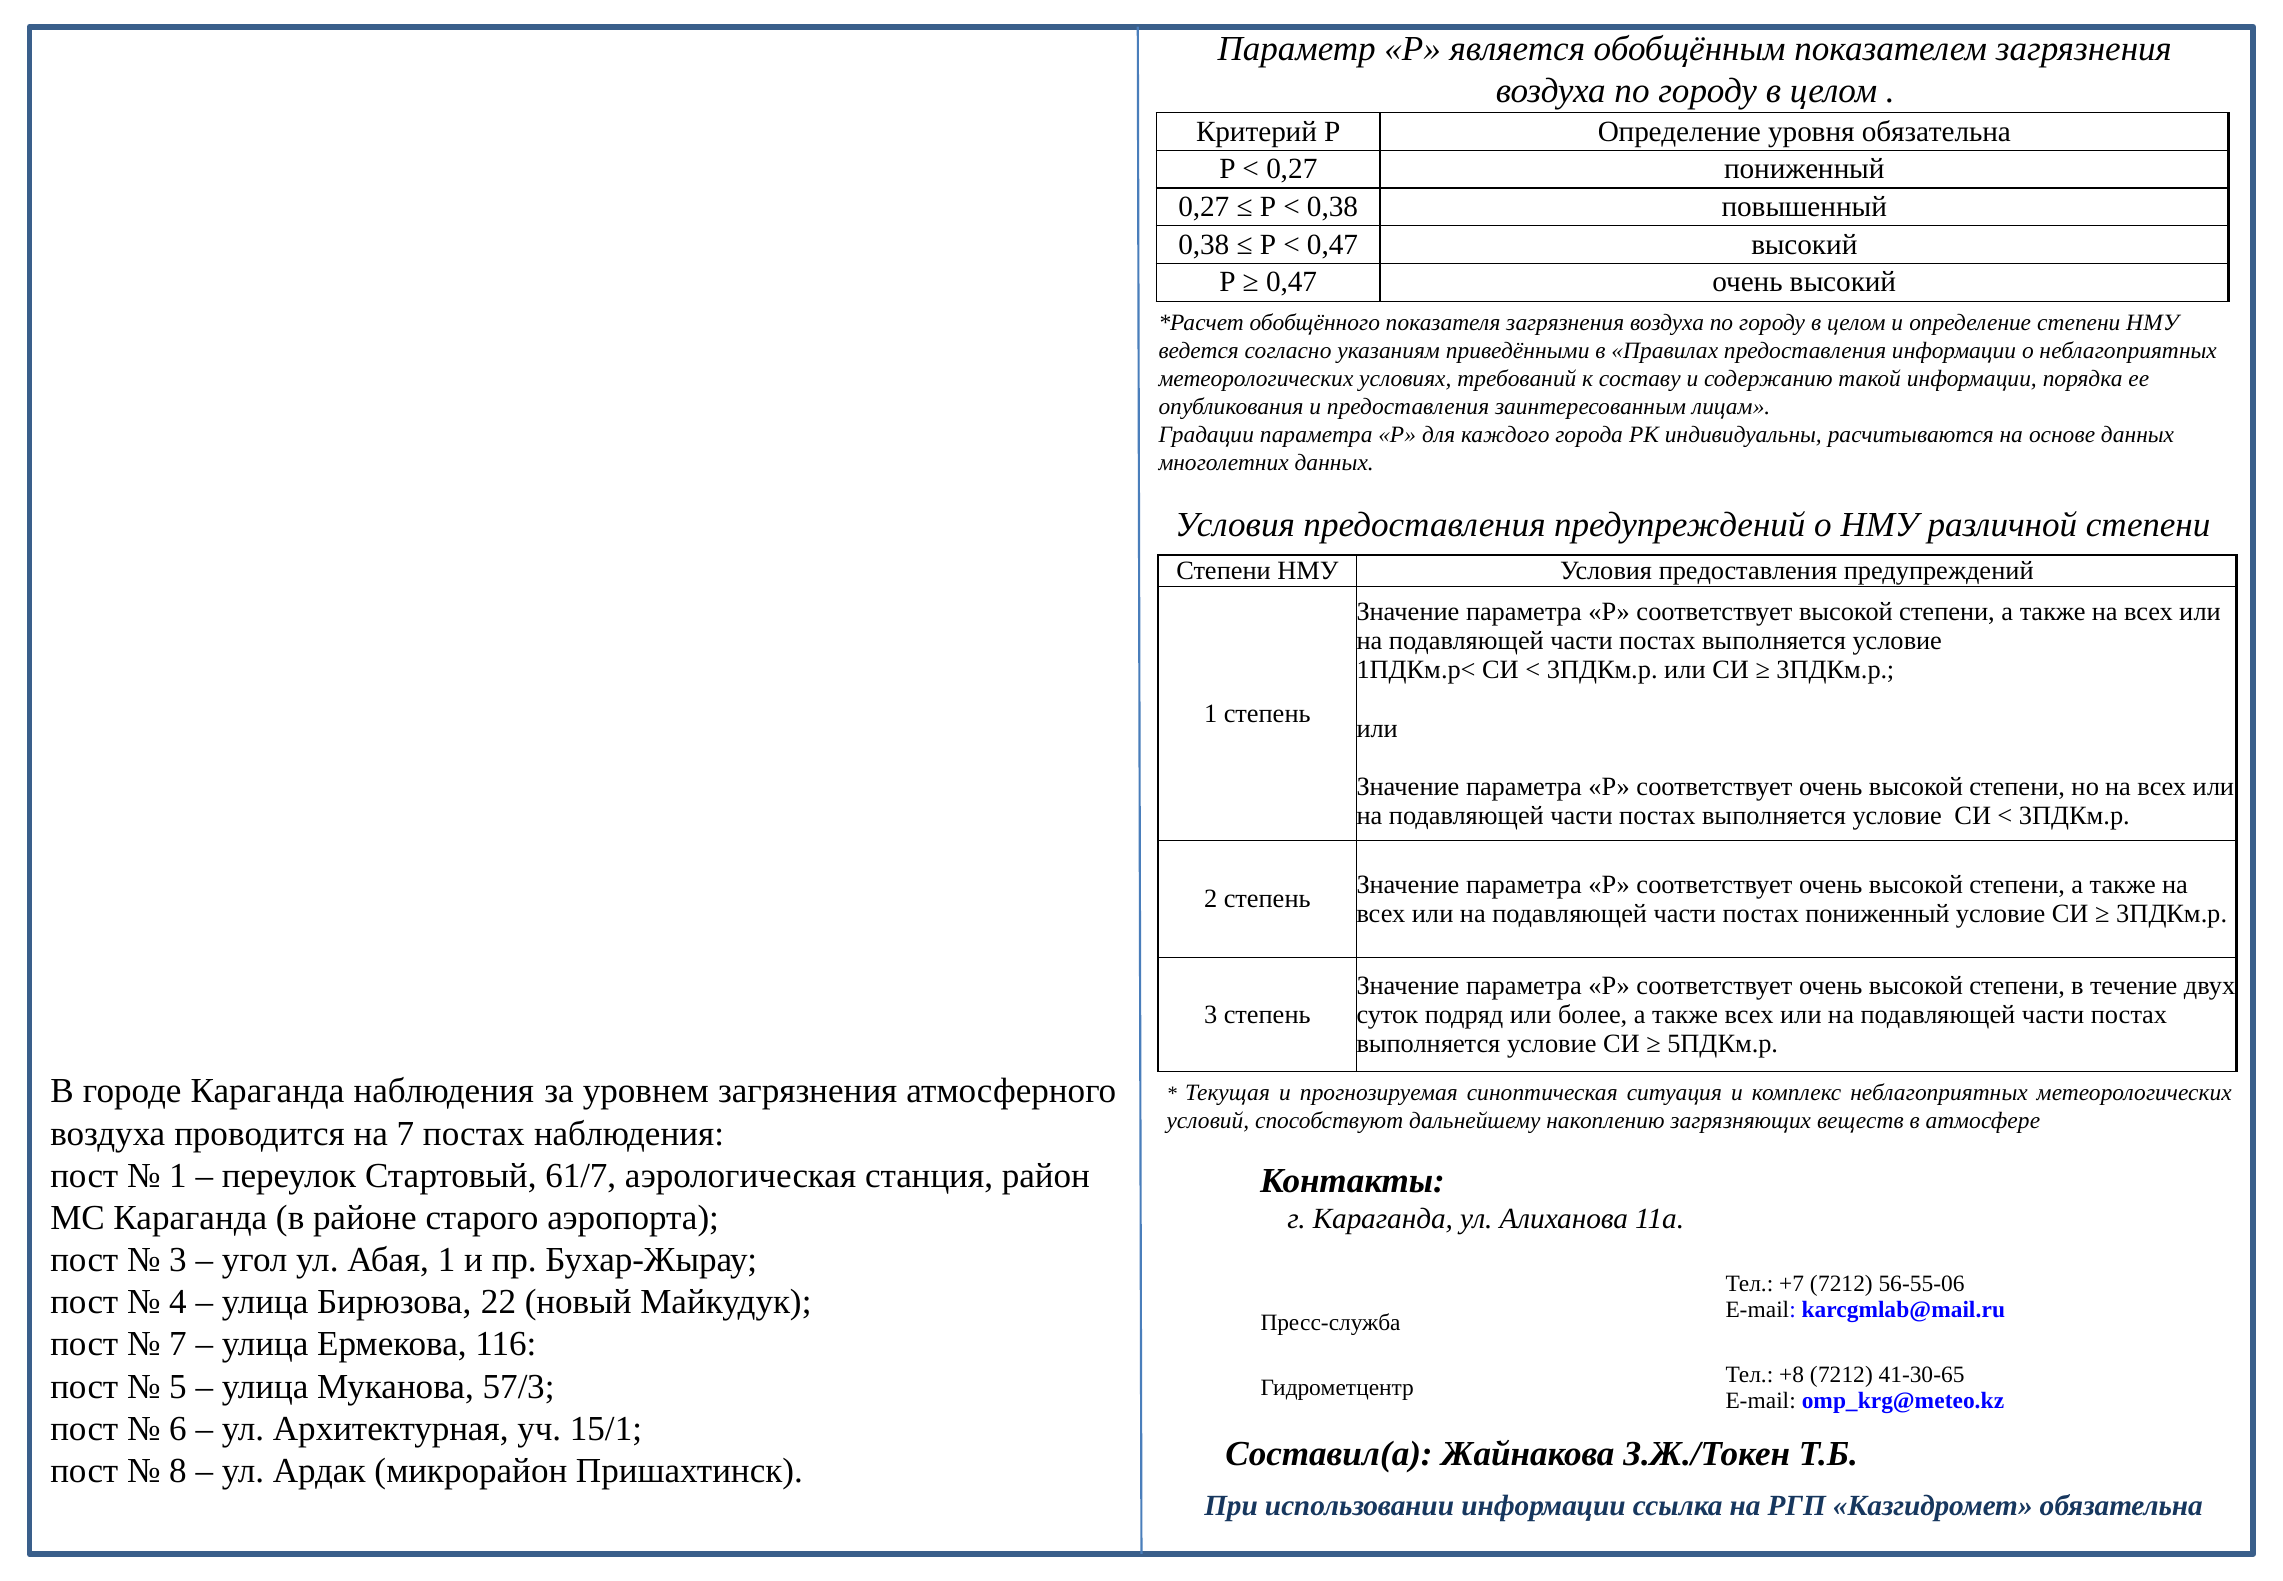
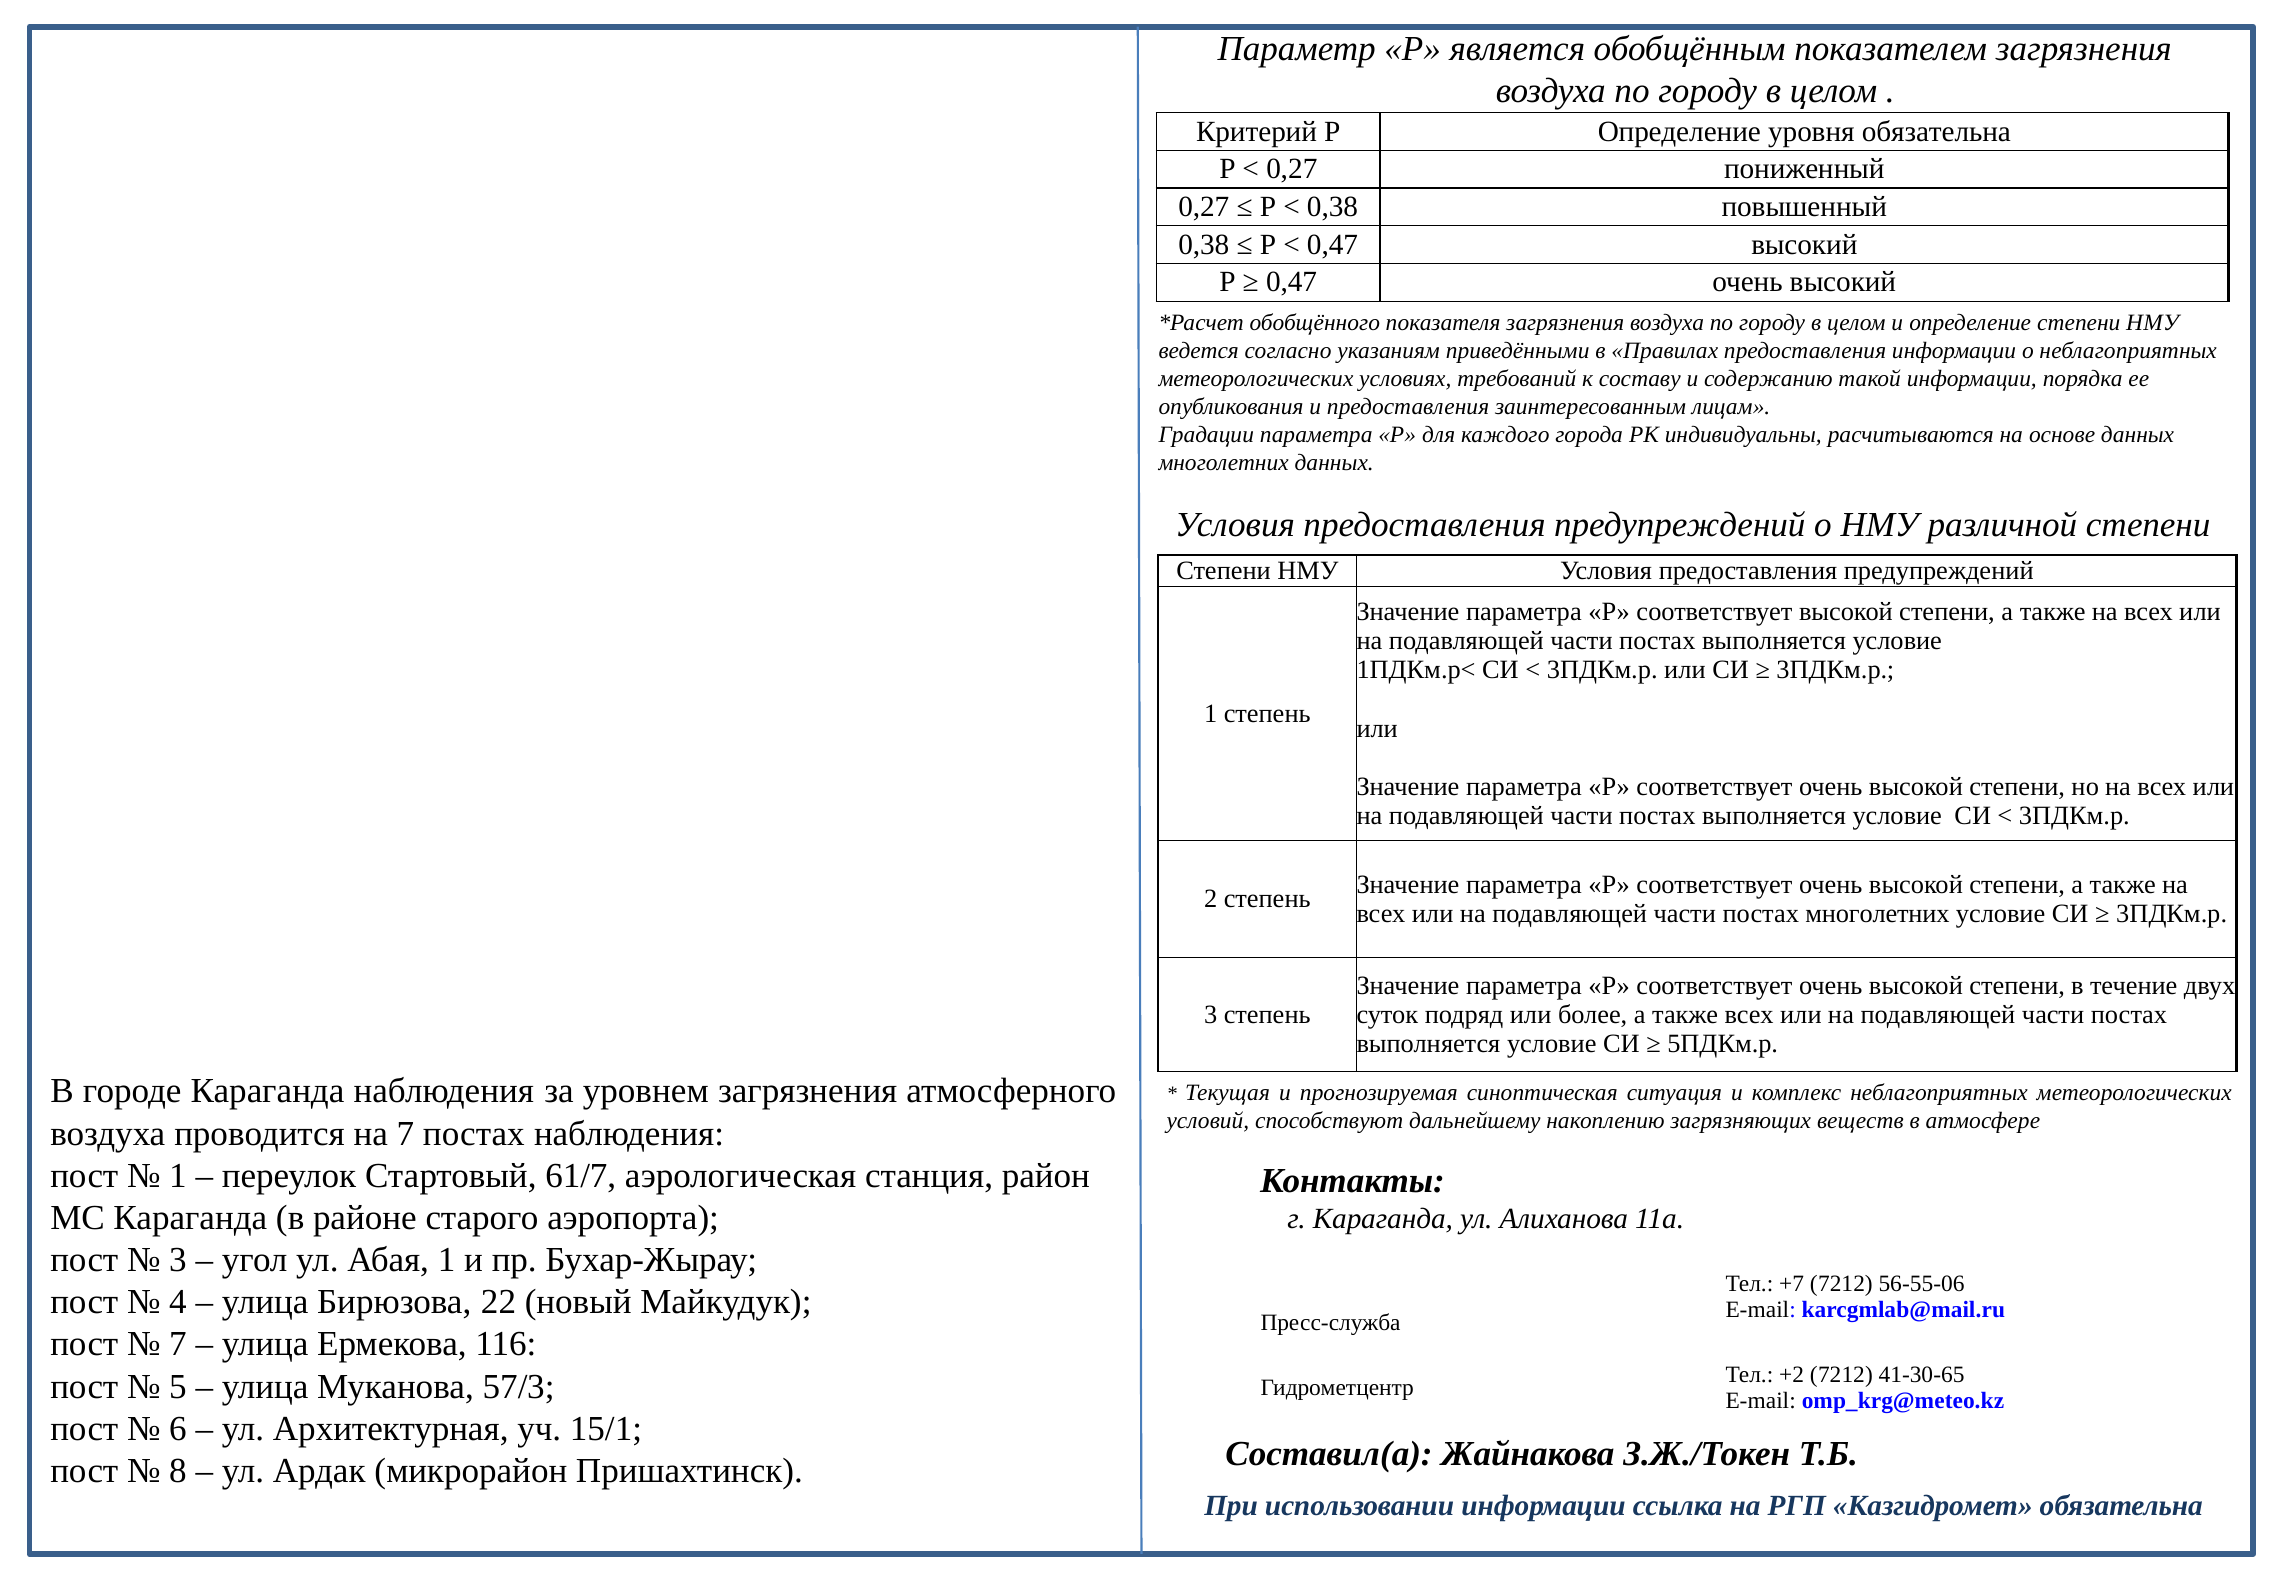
постах пониженный: пониженный -> многолетних (1877, 913)
+8: +8 -> +2 (1792, 1375)
